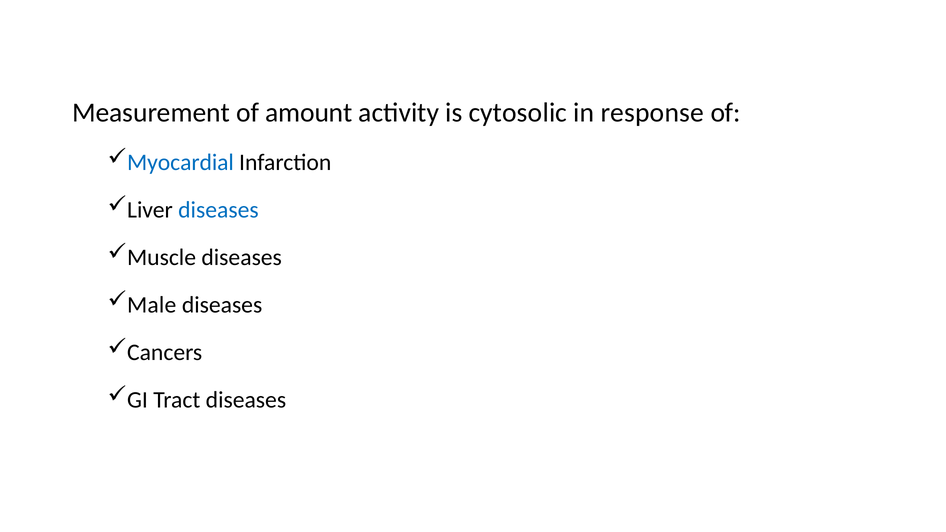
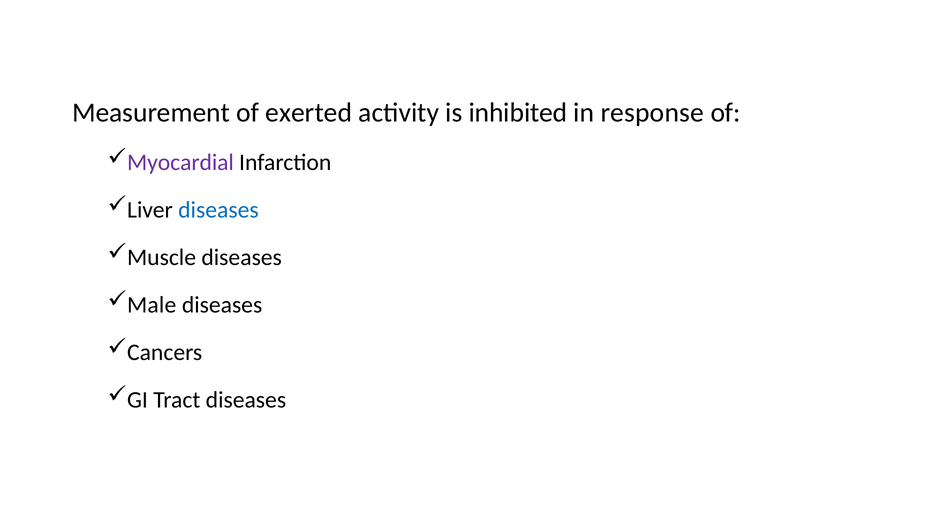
amount: amount -> exerted (309, 112)
cytosolic: cytosolic -> inhibited (518, 112)
Myocardial colour: blue -> purple (180, 162)
